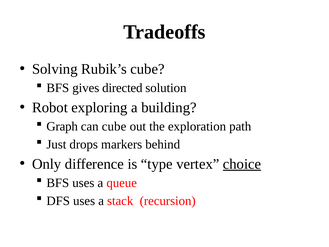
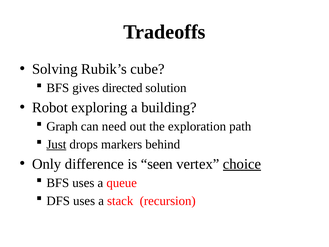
can cube: cube -> need (114, 126)
Just underline: none -> present (56, 144)
type: type -> seen (157, 164)
